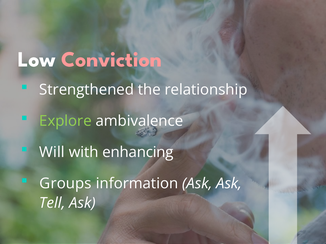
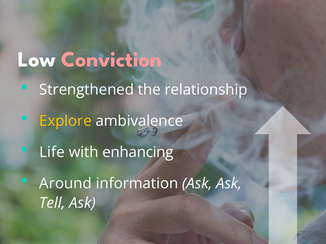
Explore colour: light green -> yellow (65, 121)
Will: Will -> Life (52, 153)
Groups: Groups -> Around (66, 184)
